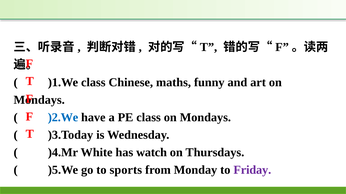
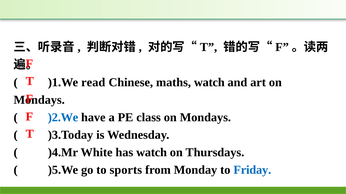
)1.We class: class -> read (93, 82)
maths funny: funny -> watch (209, 82)
Friday colour: purple -> blue (252, 170)
